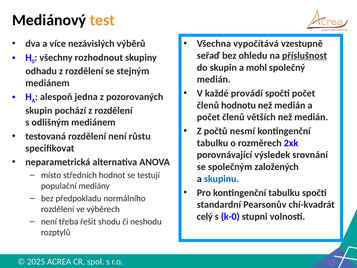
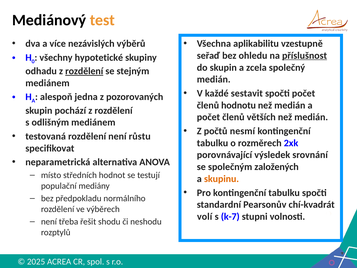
vypočítává: vypočítává -> aplikabilitu (256, 44)
rozhodnout: rozhodnout -> hypotetické (99, 57)
mohl: mohl -> zcela (256, 67)
rozdělení underline: none -> present (84, 71)
provádí: provádí -> sestavit (247, 93)
skupinu colour: blue -> orange (222, 179)
celý: celý -> volí (205, 216)
k-0: k-0 -> k-7 (230, 216)
